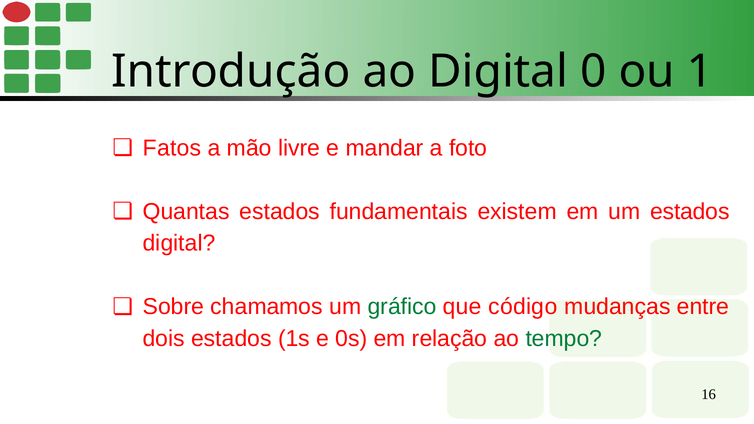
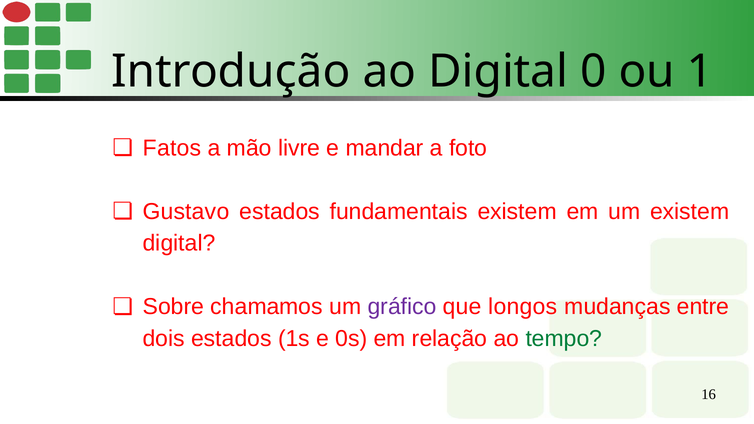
Quantas: Quantas -> Gustavo (186, 212)
um estados: estados -> existem (690, 212)
gráfico colour: green -> purple (402, 307)
código: código -> longos (523, 307)
